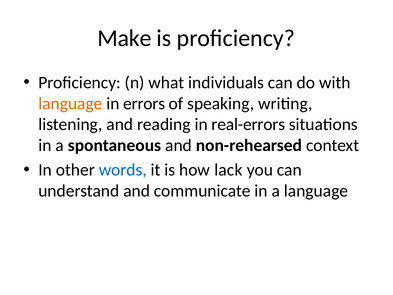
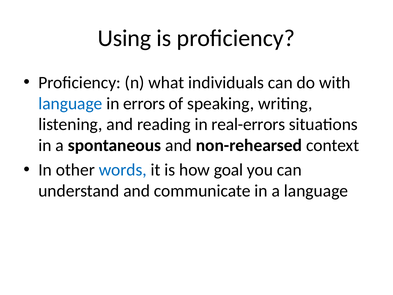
Make: Make -> Using (124, 38)
language colour: orange -> blue (70, 103)
lack: lack -> goal (229, 170)
